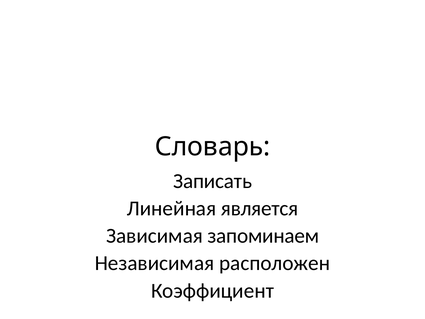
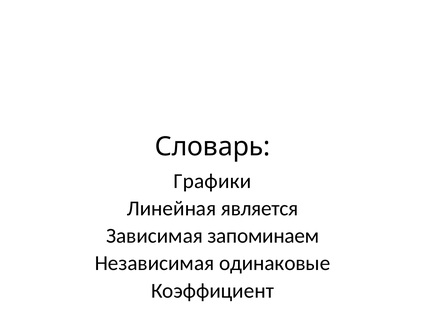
Записать: Записать -> Графики (212, 181)
расположен: расположен -> одинаковые (275, 263)
